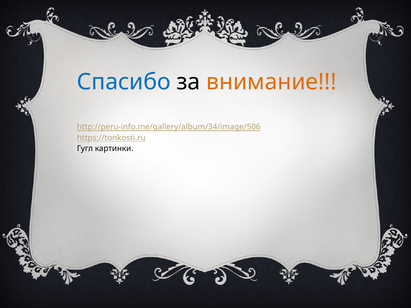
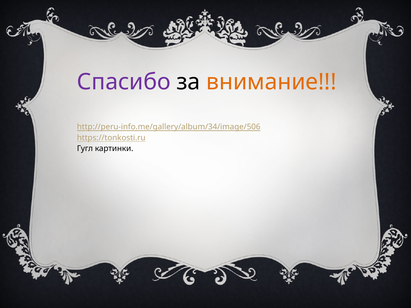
Спасибо colour: blue -> purple (124, 82)
